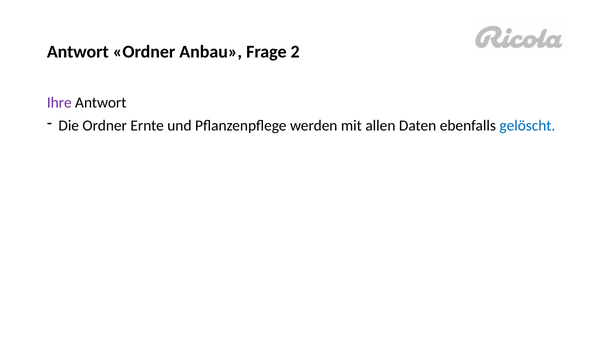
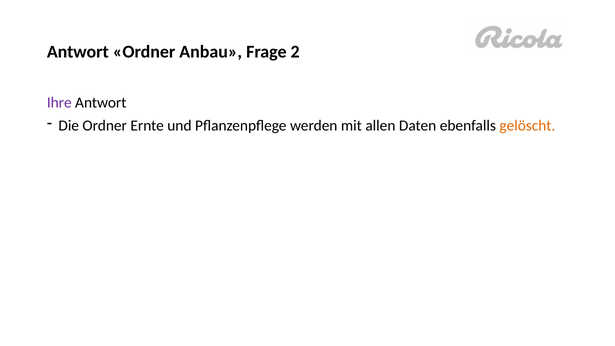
gelöscht colour: blue -> orange (527, 126)
